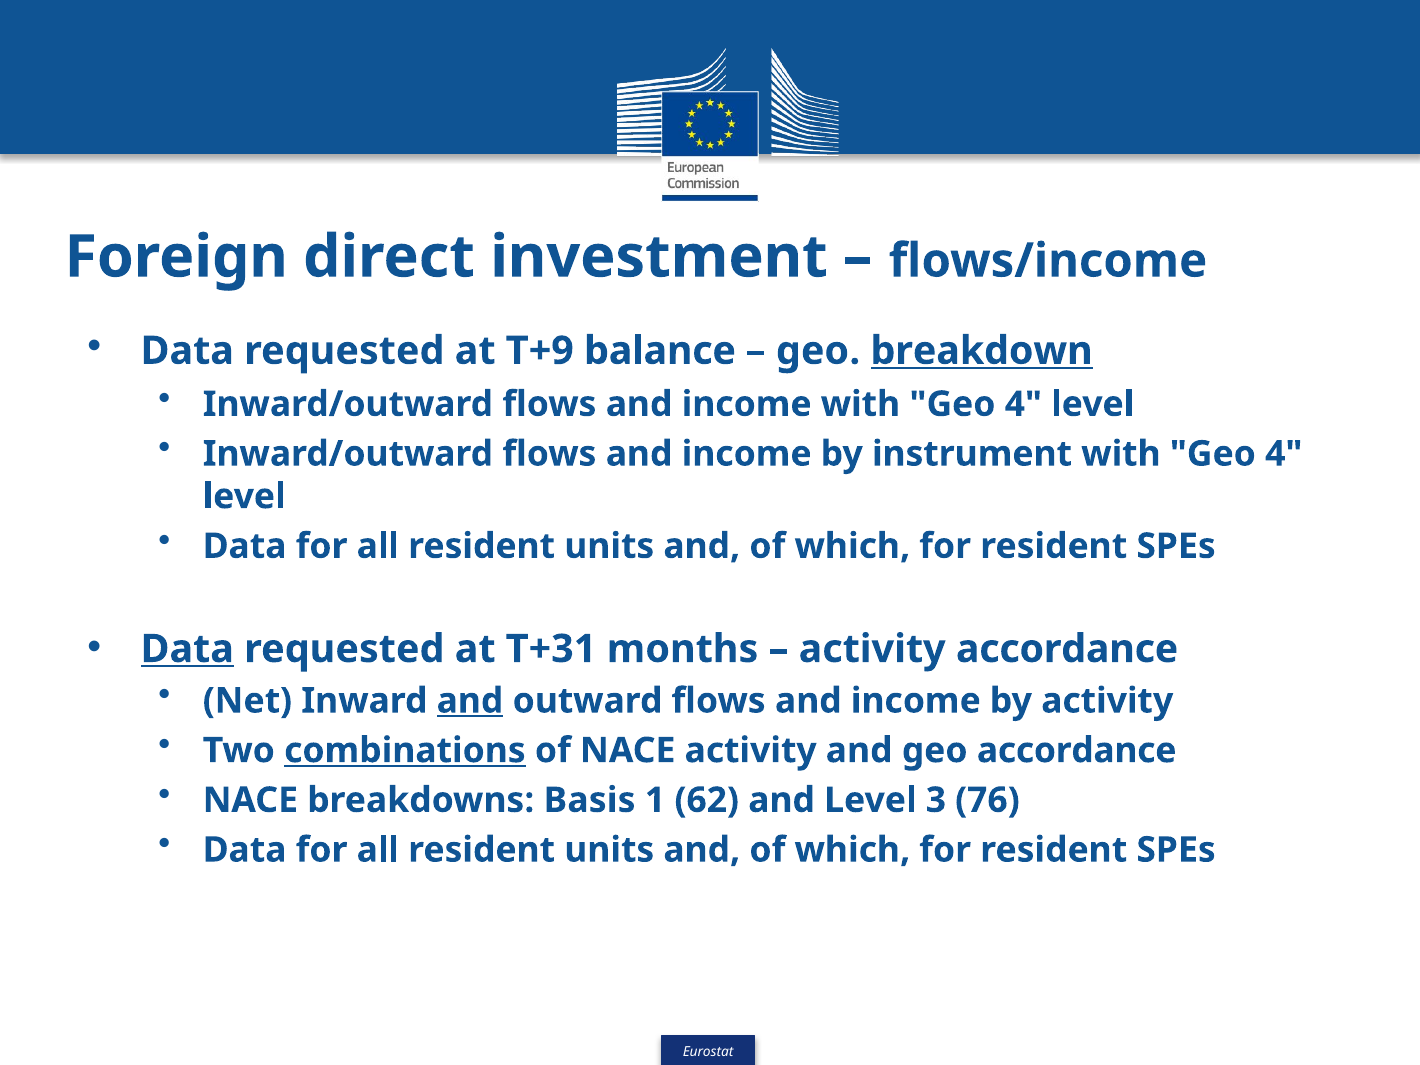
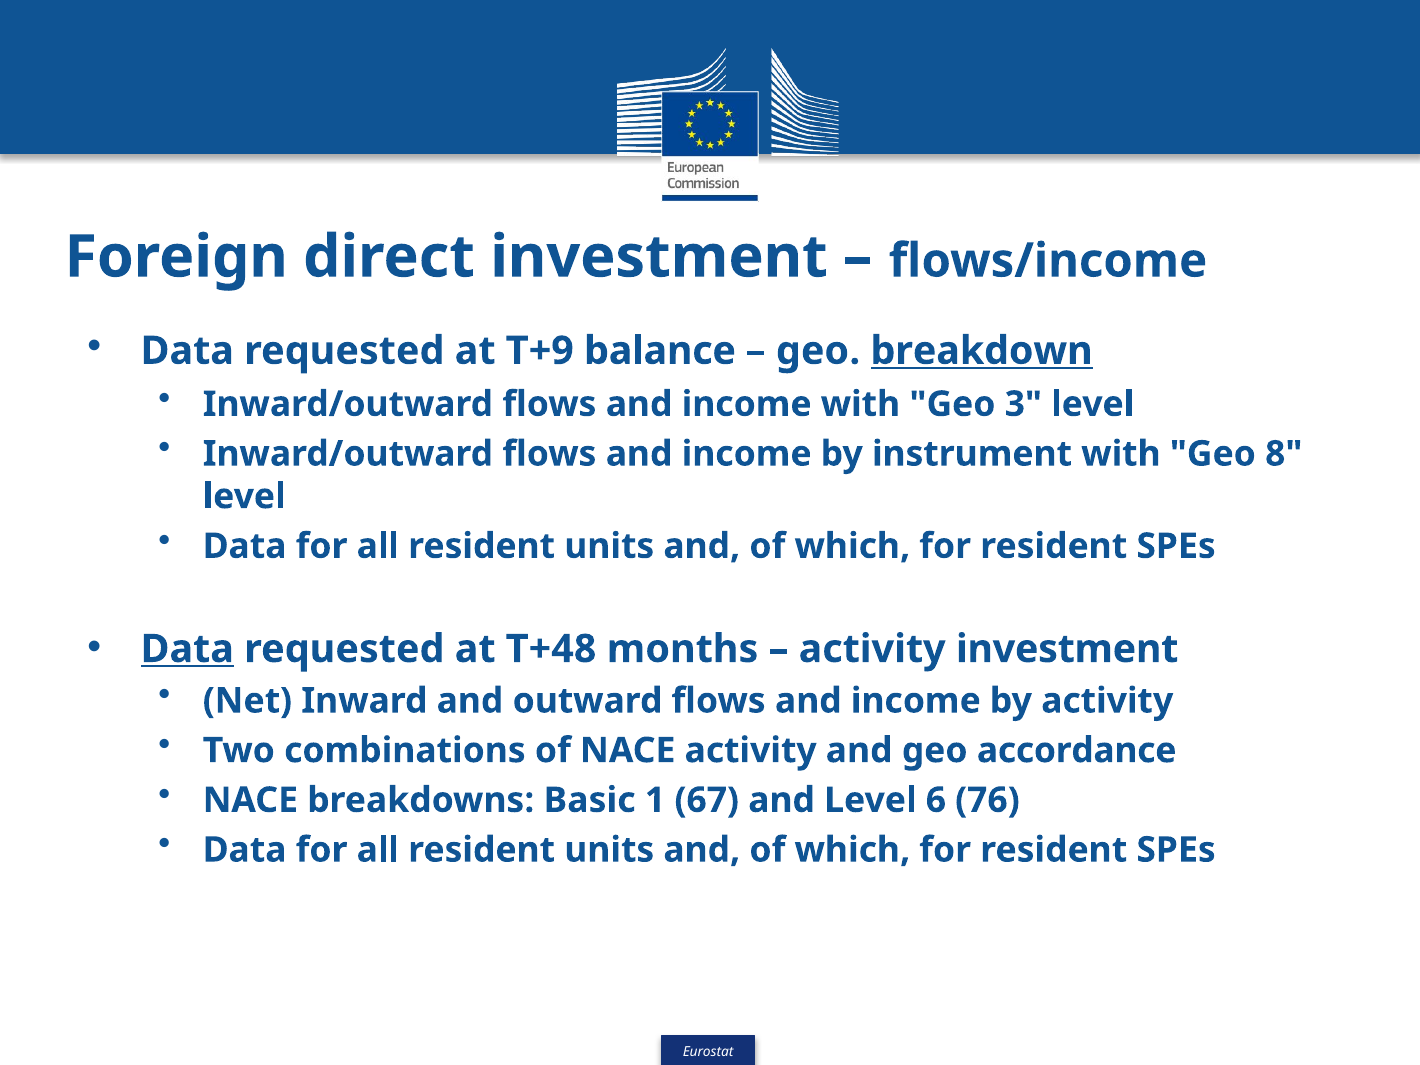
income with Geo 4: 4 -> 3 (1023, 404)
instrument with Geo 4: 4 -> 8 (1284, 454)
T+31: T+31 -> T+48 (551, 649)
activity accordance: accordance -> investment (1067, 649)
and underline: present -> none (470, 701)
combinations underline: present -> none (405, 751)
Basis: Basis -> Basic (590, 800)
62: 62 -> 67 (707, 800)
3: 3 -> 6 (936, 800)
